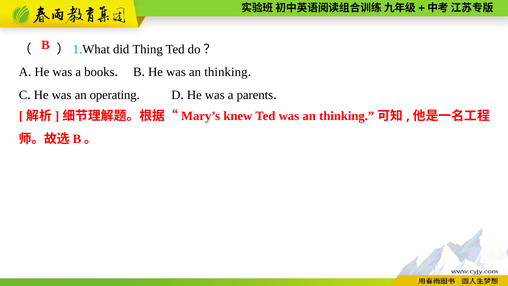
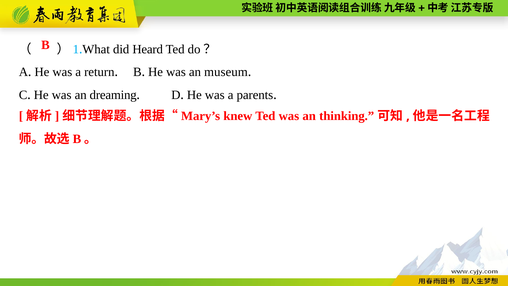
Thing: Thing -> Heard (148, 49)
books: books -> return (99, 72)
He was an thinking: thinking -> museum (226, 72)
operating: operating -> dreaming (113, 95)
